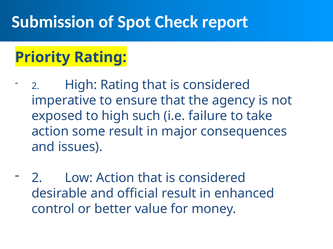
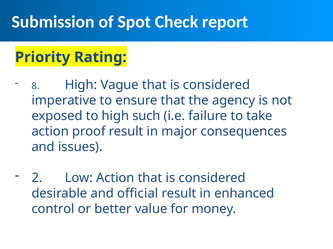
2: 2 -> 8 (35, 86)
High Rating: Rating -> Vague (120, 85)
some: some -> proof (89, 132)
